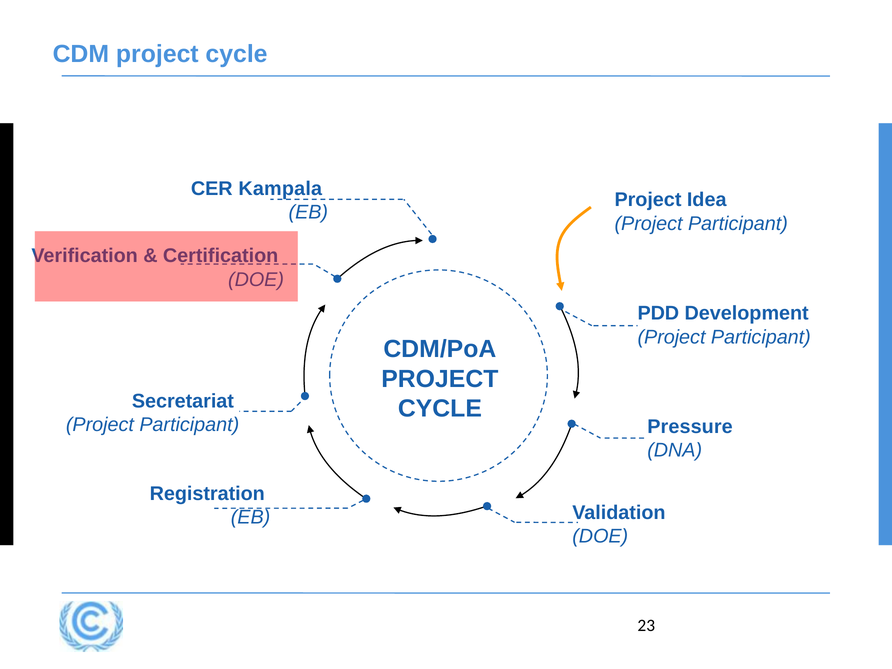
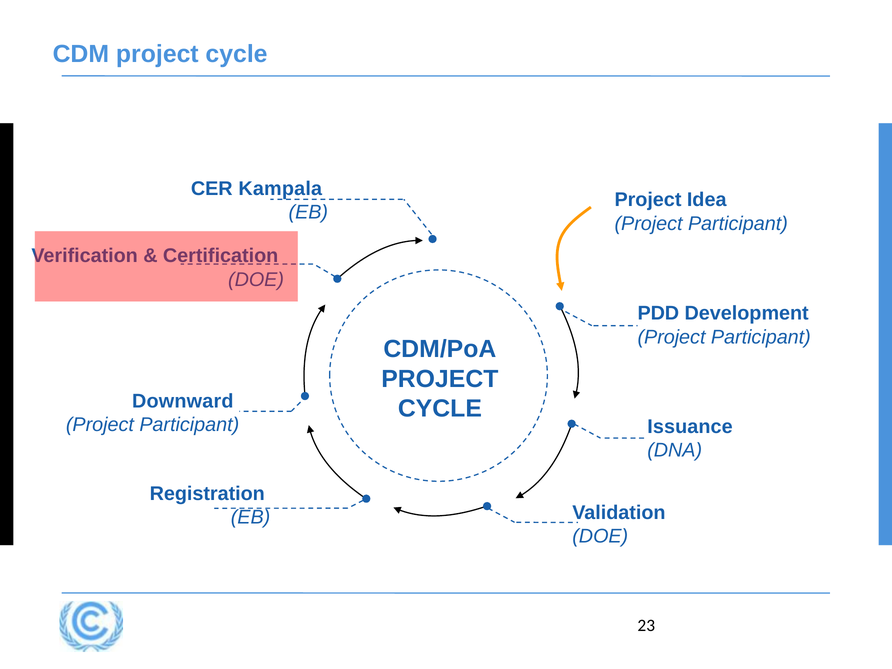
Secretariat: Secretariat -> Downward (183, 401)
Pressure: Pressure -> Issuance (690, 427)
